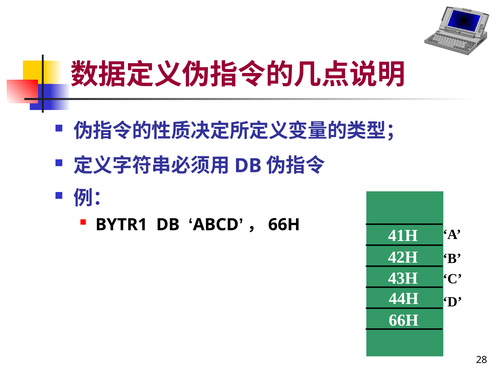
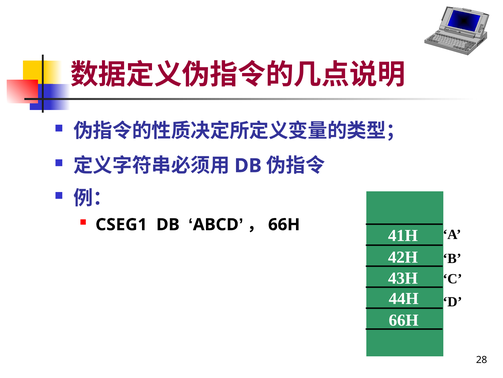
BYTR1: BYTR1 -> CSEG1 (121, 224)
